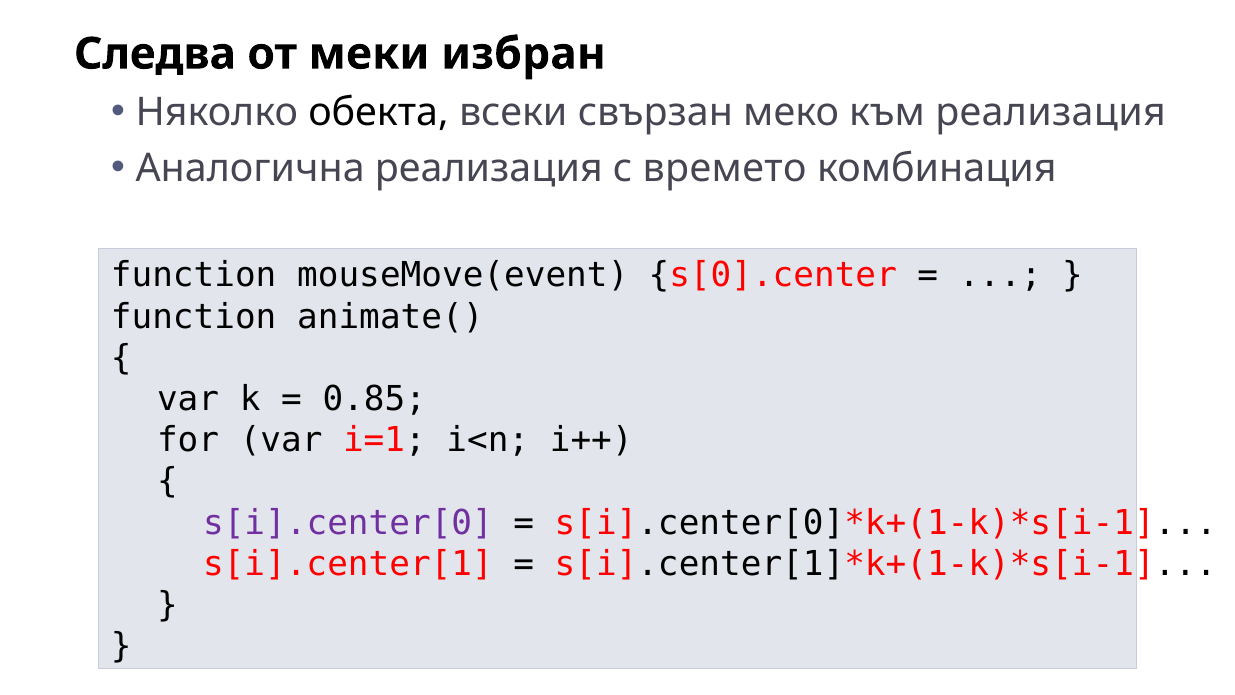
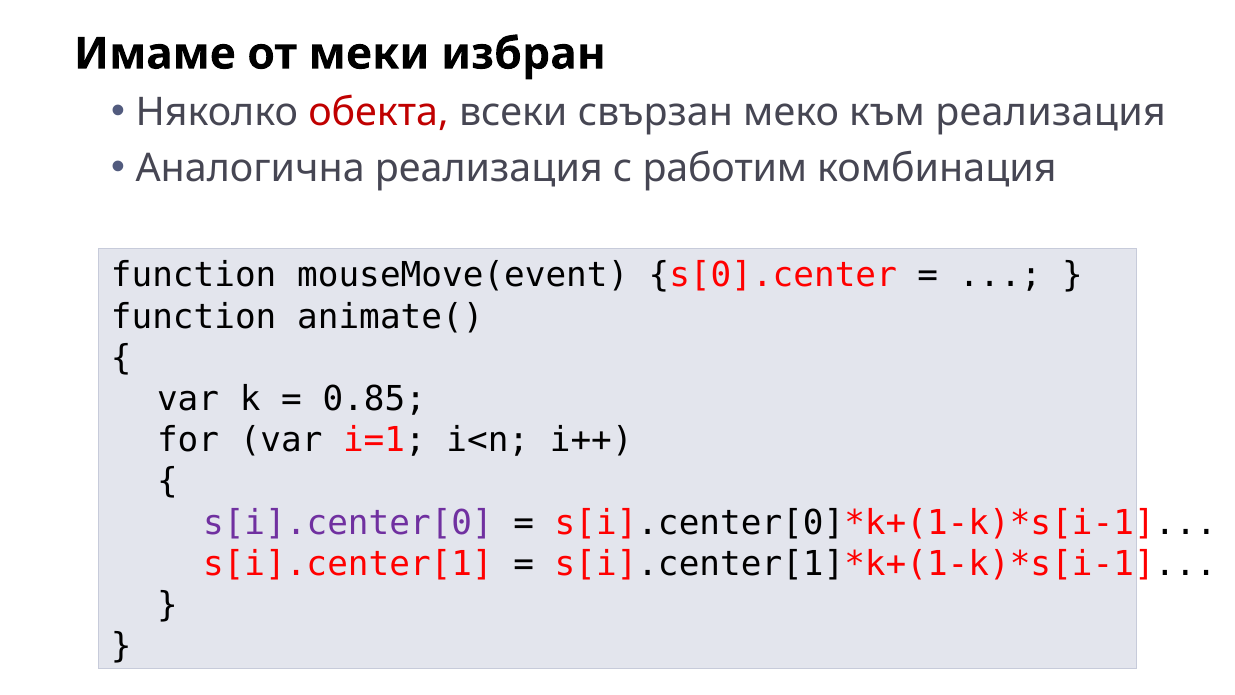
Следва: Следва -> Имаме (155, 54)
обекта colour: black -> red (378, 113)
времето: времето -> работим (725, 168)
